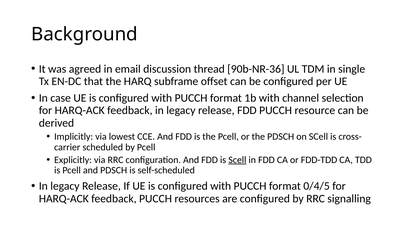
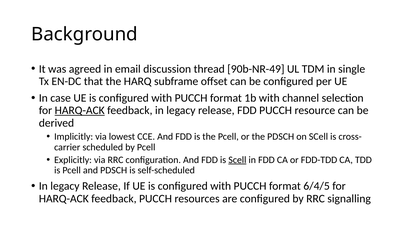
90b-NR-36: 90b-NR-36 -> 90b-NR-49 (256, 69)
HARQ-ACK underline: none -> present (80, 111)
0/4/5: 0/4/5 -> 6/4/5 (317, 186)
